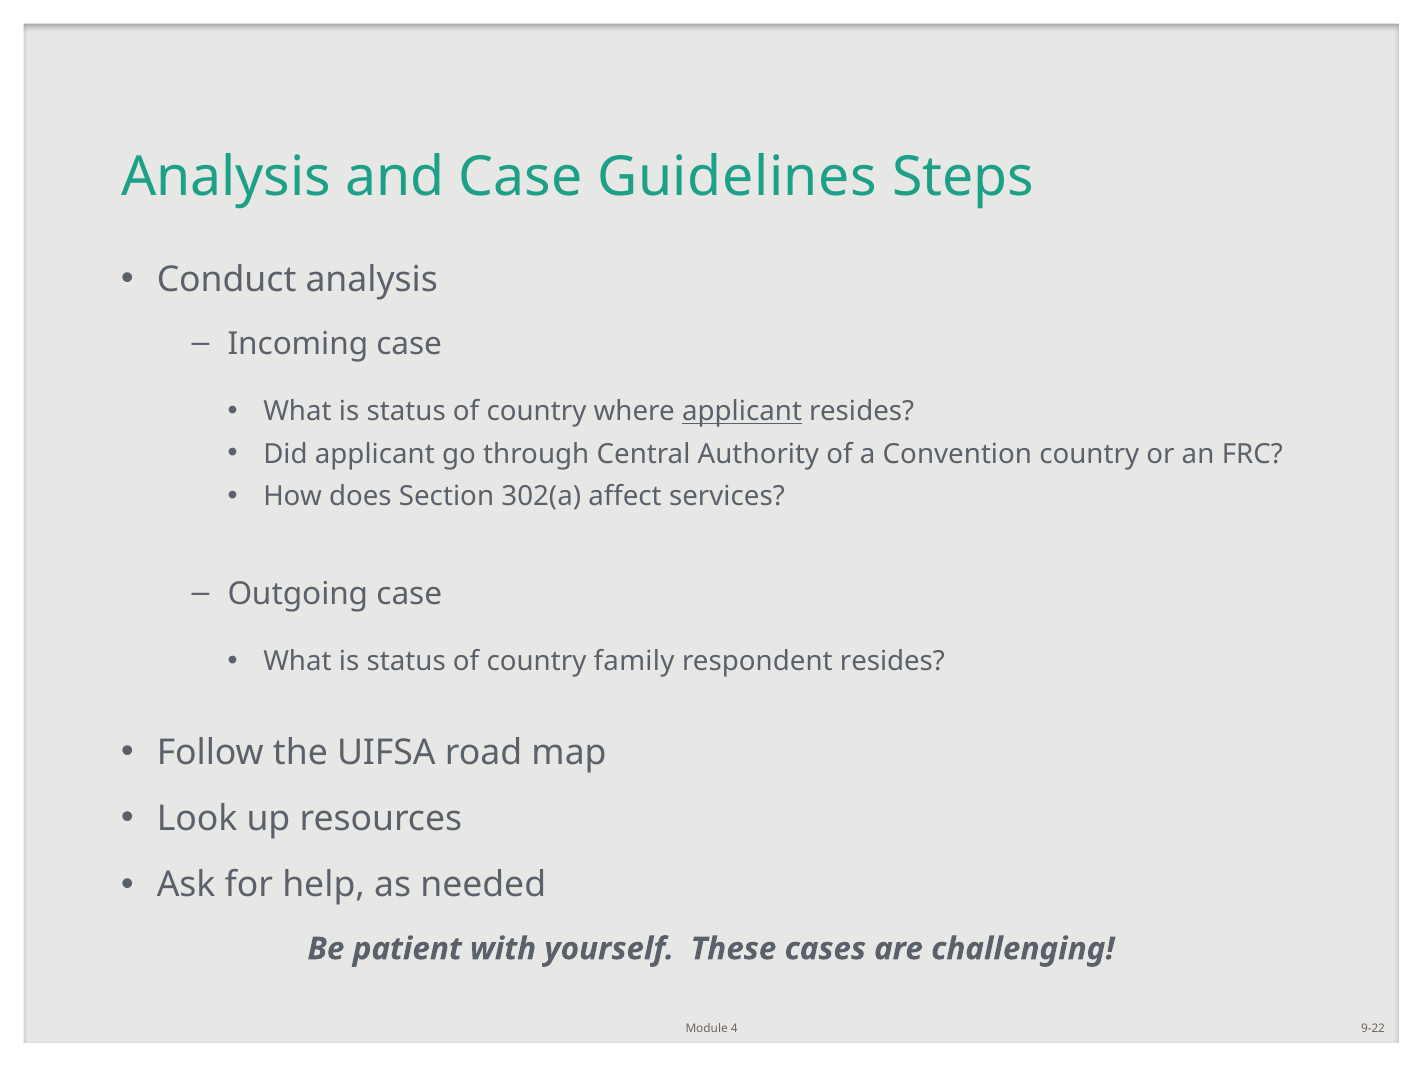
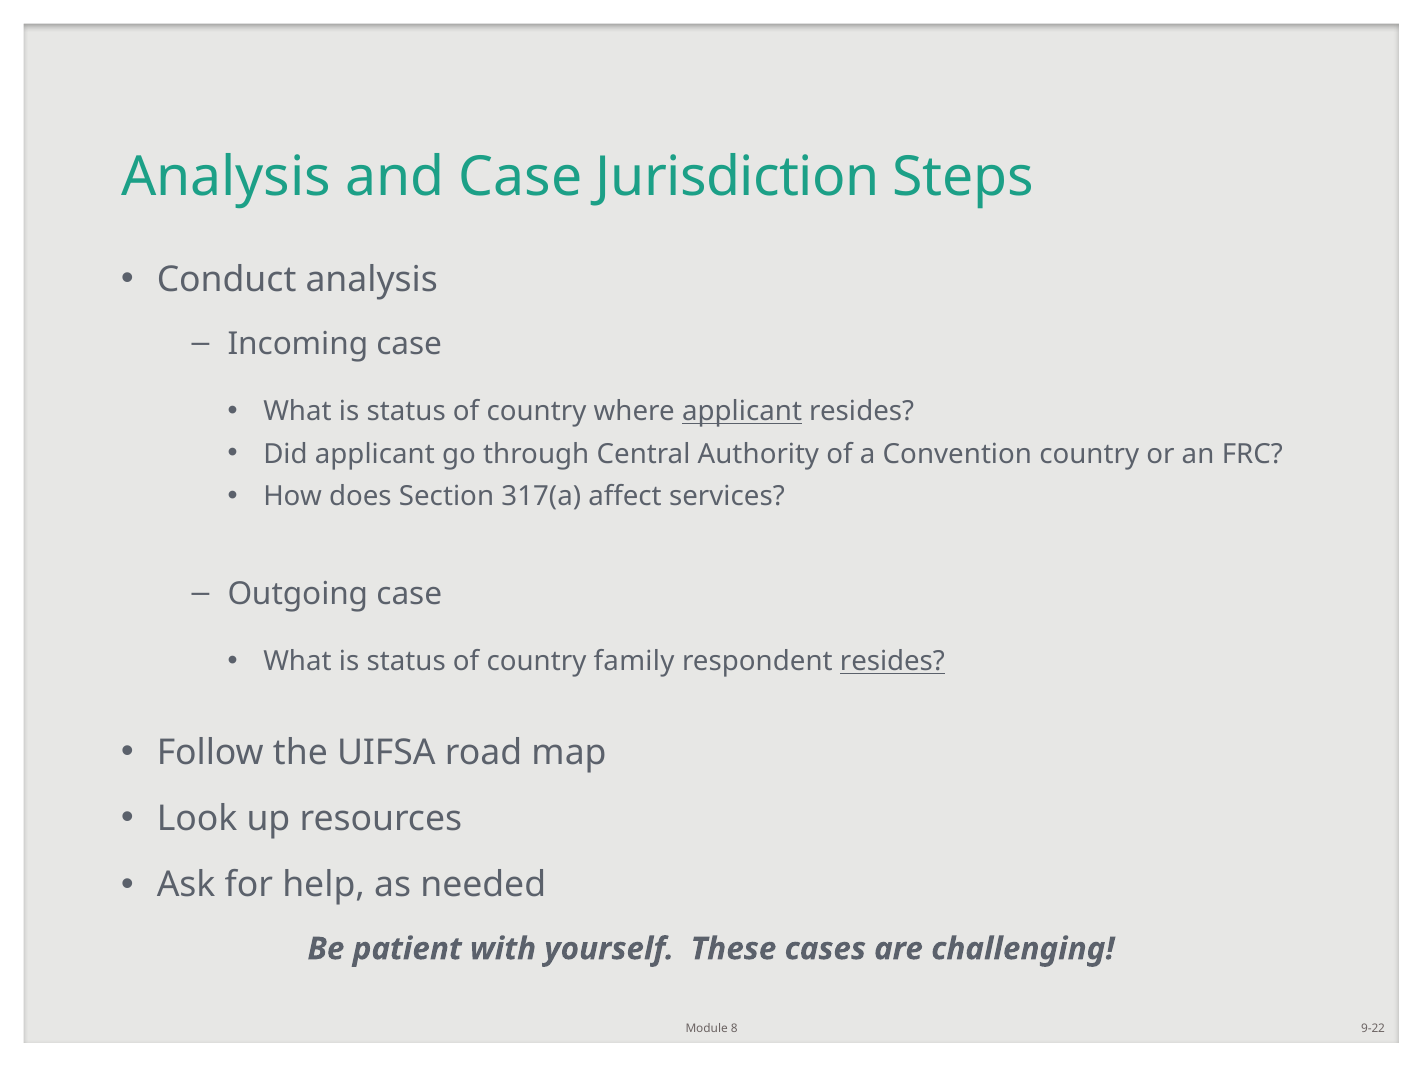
Guidelines: Guidelines -> Jurisdiction (738, 177)
302(a: 302(a -> 317(a (541, 496)
resides underline: none -> present (892, 662)
4: 4 -> 8 (734, 1029)
